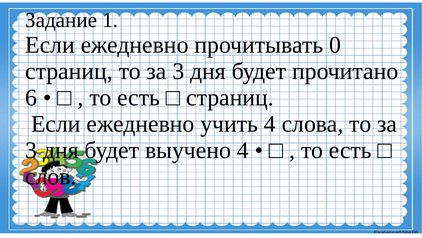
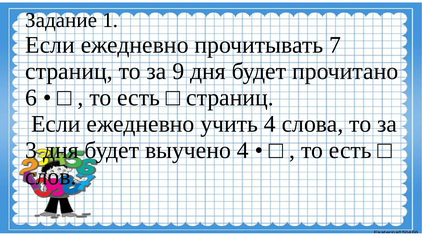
0: 0 -> 7 (335, 45)
страниц то за 3: 3 -> 9 (178, 71)
